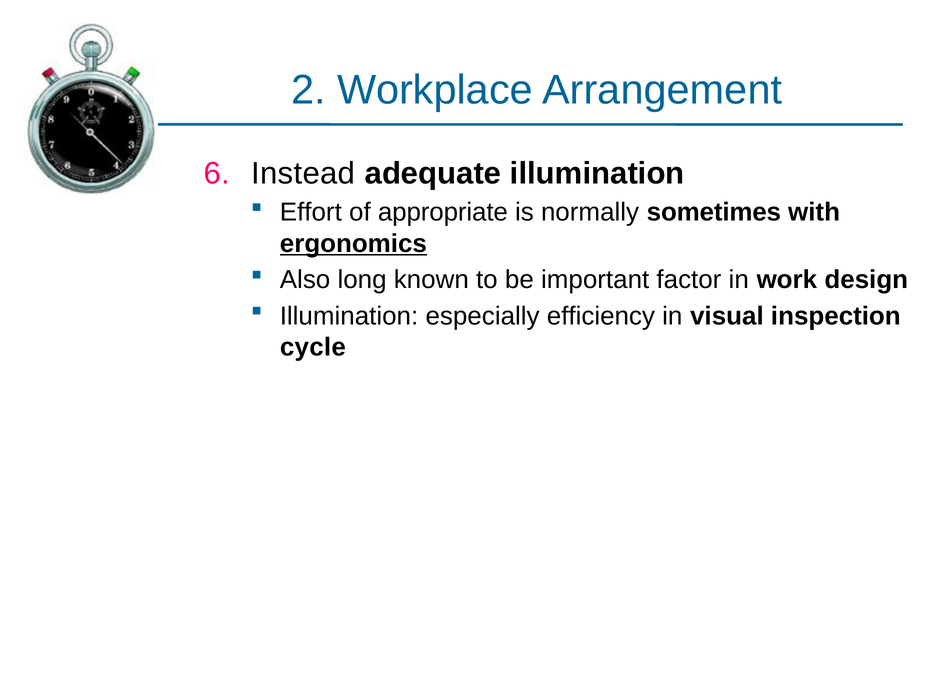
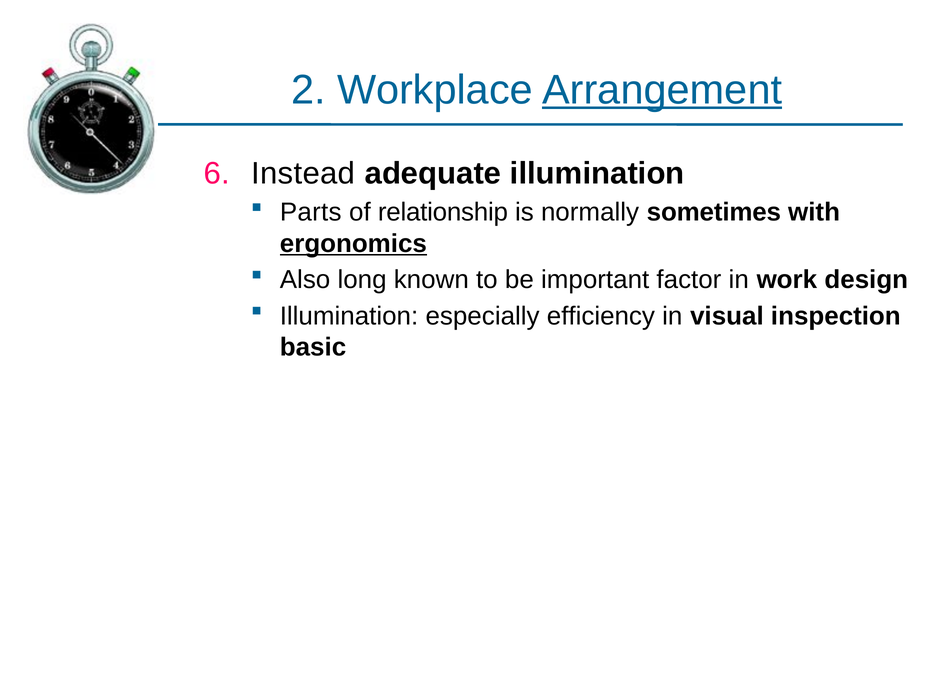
Arrangement underline: none -> present (662, 90)
Effort: Effort -> Parts (311, 213)
appropriate: appropriate -> relationship (443, 213)
cycle: cycle -> basic (313, 347)
